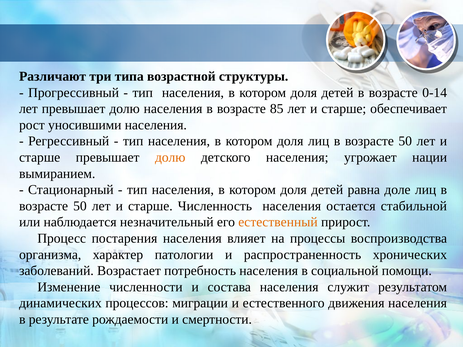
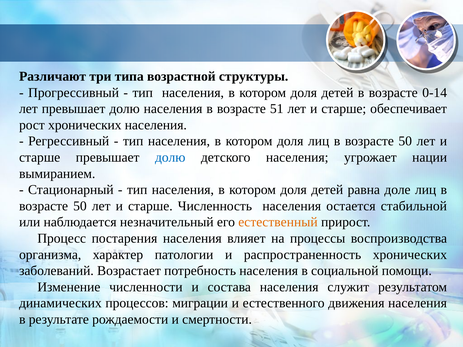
85: 85 -> 51 (277, 109)
рост уносившими: уносившими -> хронических (85, 125)
долю colour: orange -> blue (170, 158)
